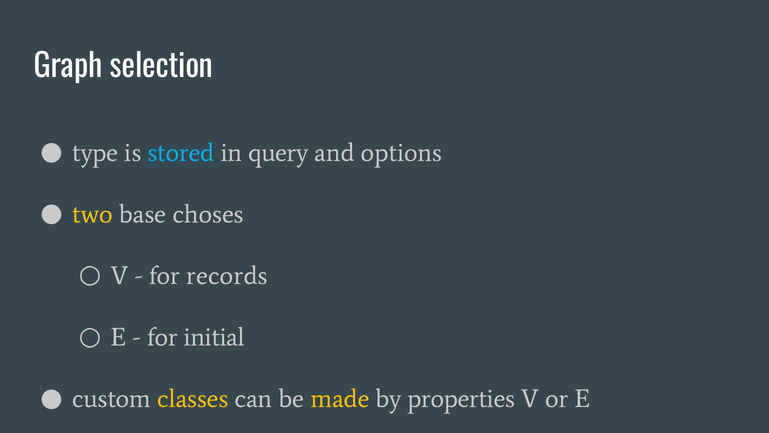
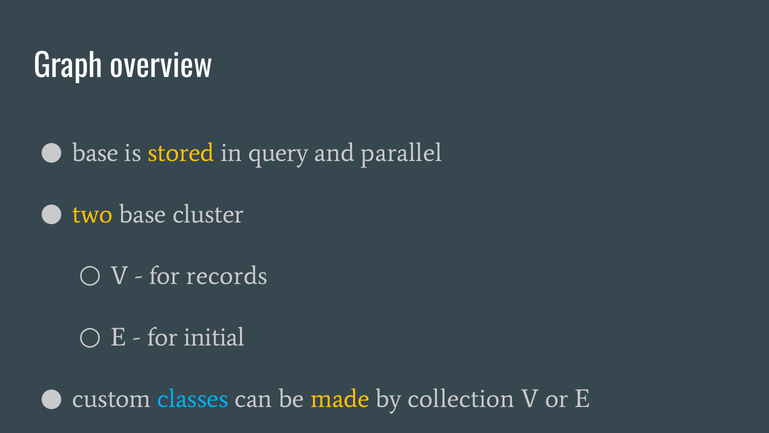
selection: selection -> overview (161, 67)
type: type -> base (95, 153)
stored colour: light blue -> yellow (181, 153)
options: options -> parallel (401, 153)
choses: choses -> cluster (208, 214)
classes colour: yellow -> light blue (193, 399)
properties: properties -> collection (461, 399)
